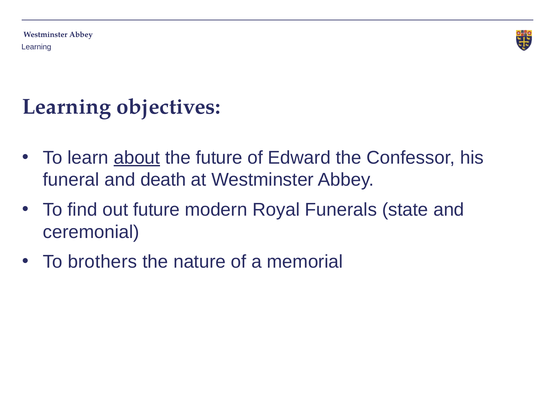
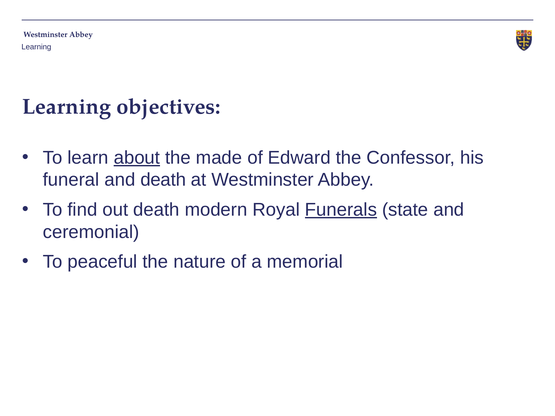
the future: future -> made (219, 158)
out future: future -> death (156, 210)
Funerals underline: none -> present (341, 210)
brothers: brothers -> peaceful (102, 262)
